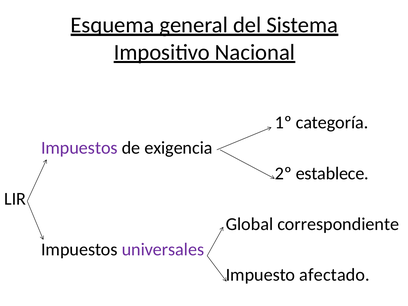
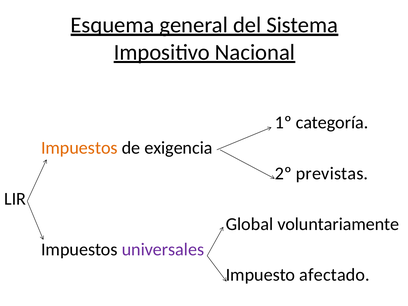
Impuestos colour: purple -> orange (79, 148)
establece: establece -> previstas (332, 173)
correspondiente: correspondiente -> voluntariamente (338, 224)
